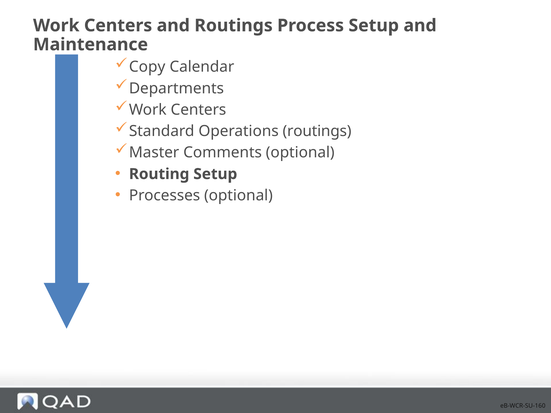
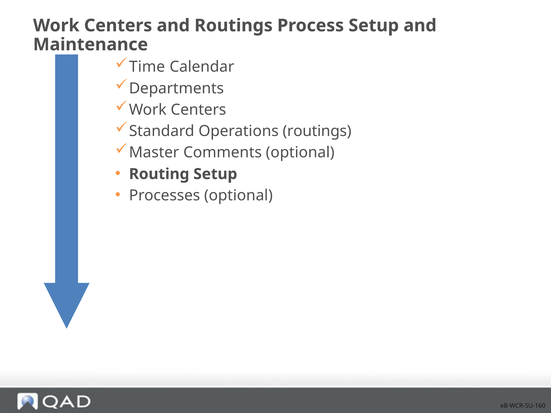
Copy: Copy -> Time (147, 67)
